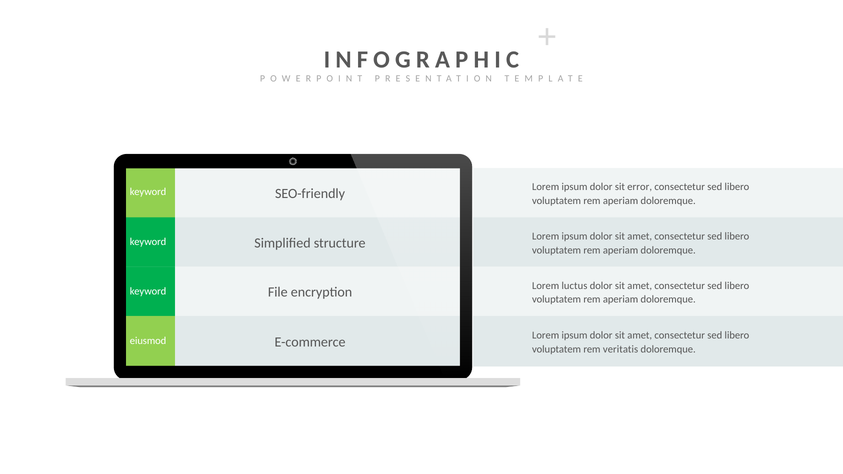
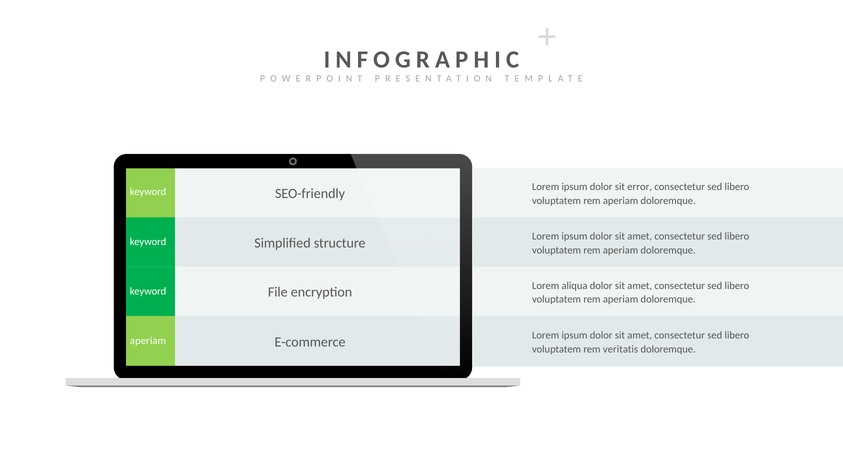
luctus: luctus -> aliqua (574, 286)
eiusmod: eiusmod -> aperiam (148, 341)
